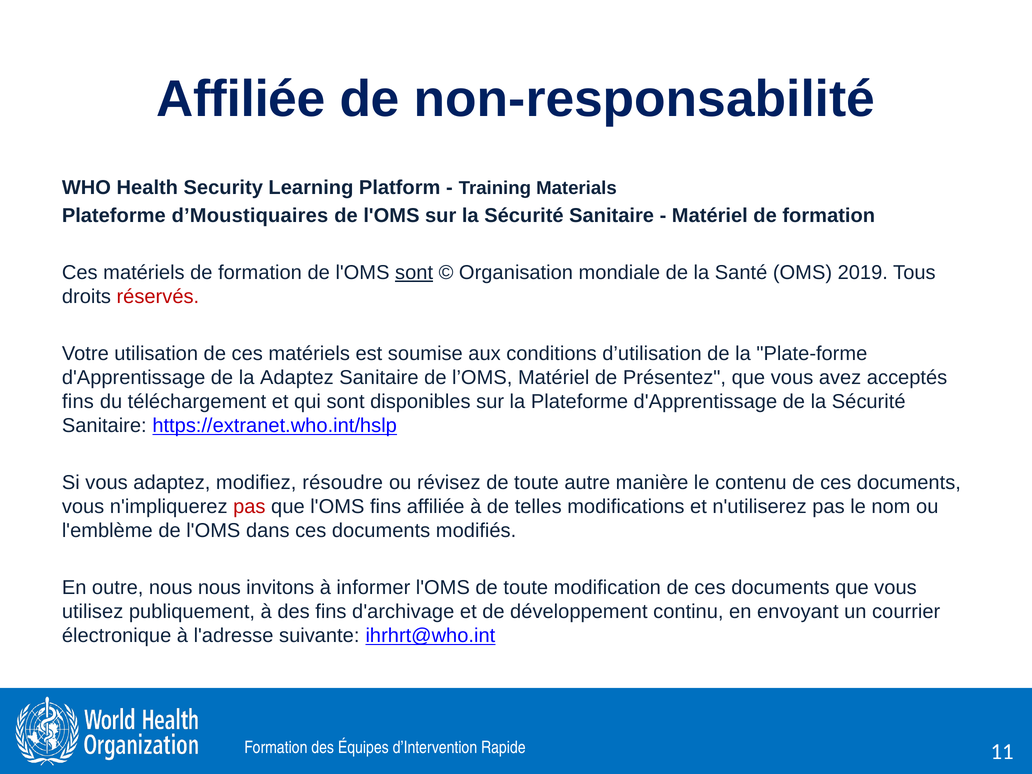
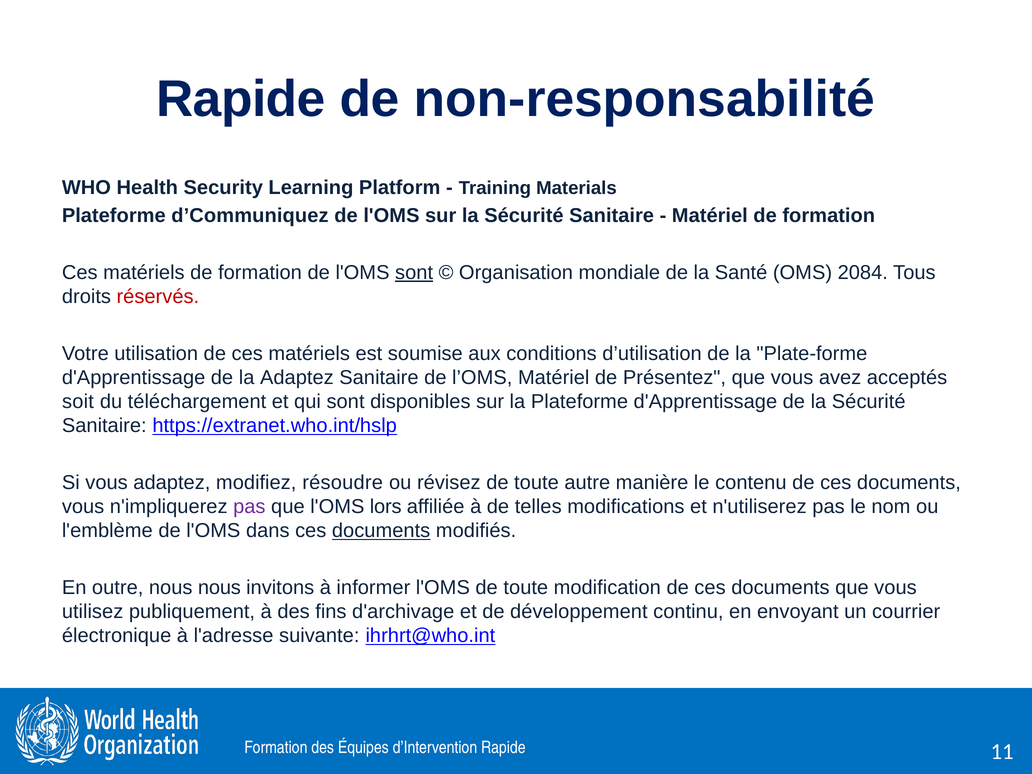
Affiliée: Affiliée -> Rapide (241, 99)
d’Moustiquaires: d’Moustiquaires -> d’Communiquez (250, 216)
2019: 2019 -> 2084 (863, 273)
fins: fins -> soit (78, 402)
pas colour: red -> purple (249, 507)
l'OMS fins: fins -> lors (386, 507)
documents underline: none -> present (381, 531)
